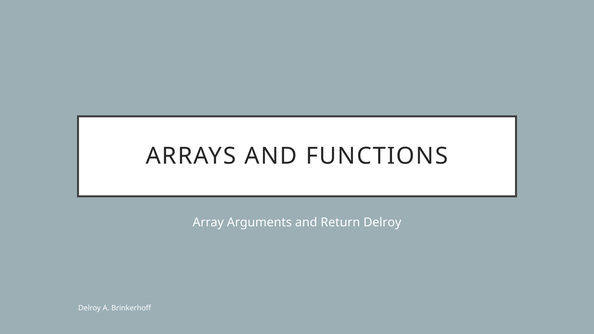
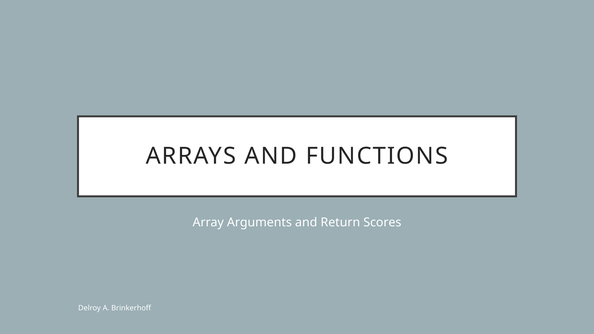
Return Delroy: Delroy -> Scores (382, 223)
